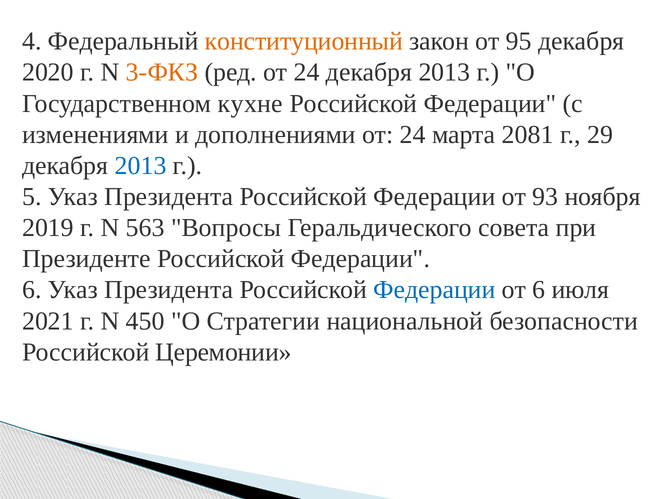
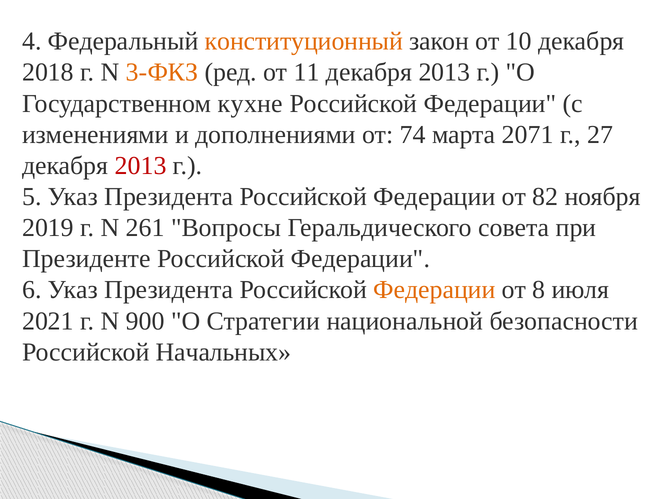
95: 95 -> 10 (519, 41)
2020: 2020 -> 2018 (48, 73)
ред от 24: 24 -> 11 (307, 73)
дополнениями от 24: 24 -> 74 (413, 135)
2081: 2081 -> 2071 (528, 135)
29: 29 -> 27 (600, 135)
2013 colour: blue -> red (141, 166)
93: 93 -> 82 (545, 197)
563: 563 -> 261 (145, 228)
Федерации colour: blue -> orange (434, 290)
от 6: 6 -> 8 (539, 290)
450: 450 -> 900 (145, 321)
Церемонии: Церемонии -> Начальных (223, 352)
